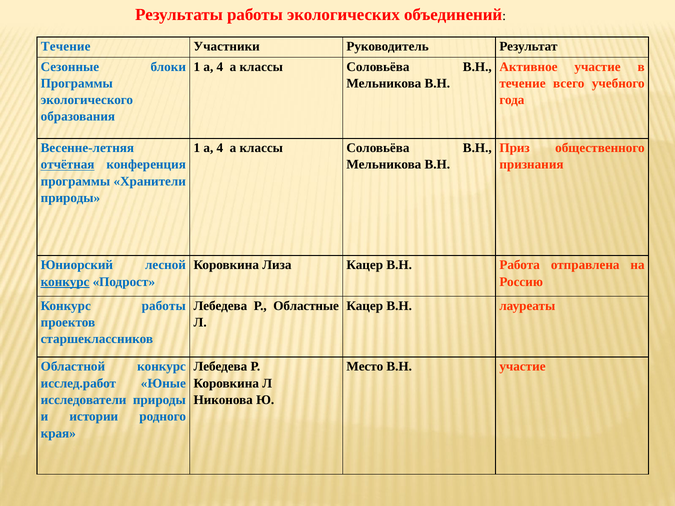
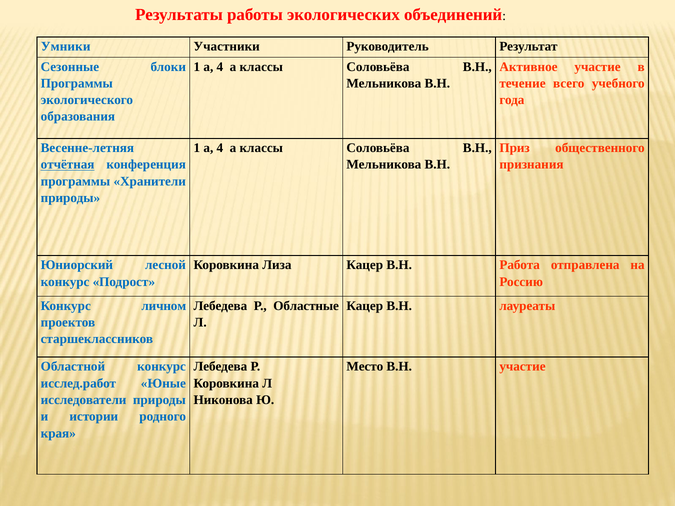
Течение: Течение -> Умники (66, 46)
конкурс underline: present -> none (65, 282)
Конкурс работы: работы -> личном (164, 306)
